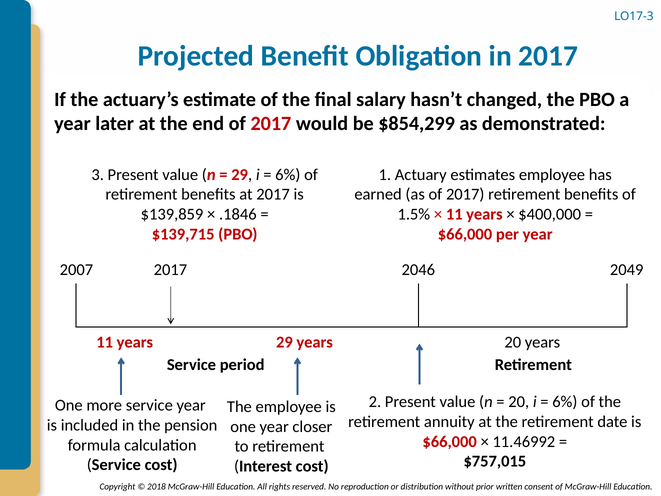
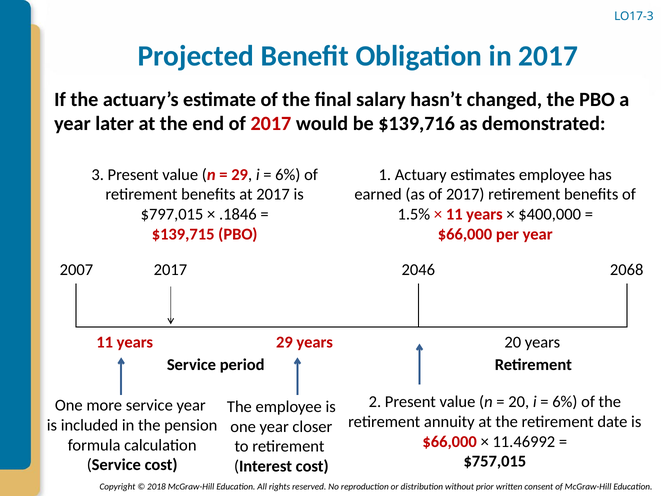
$854,299: $854,299 -> $139,716 (417, 124)
$139,859: $139,859 -> $797,015 (172, 214)
2049: 2049 -> 2068 (627, 270)
